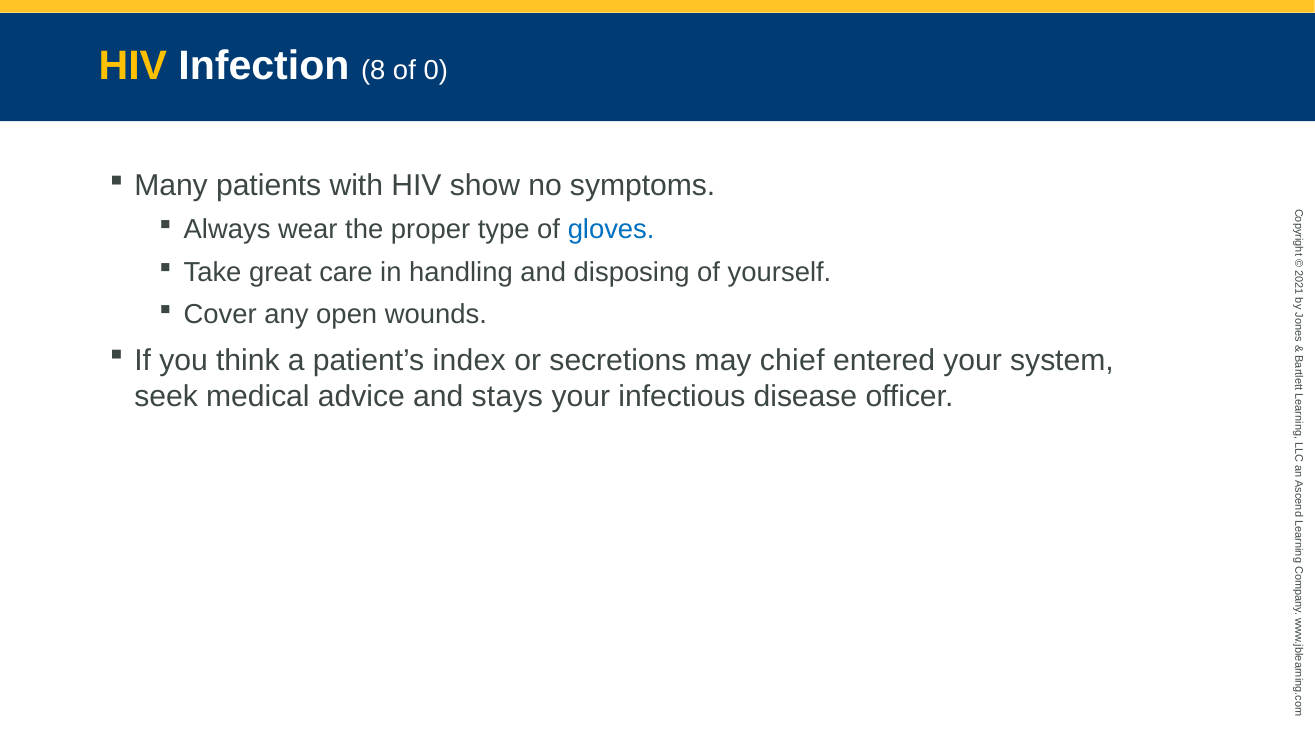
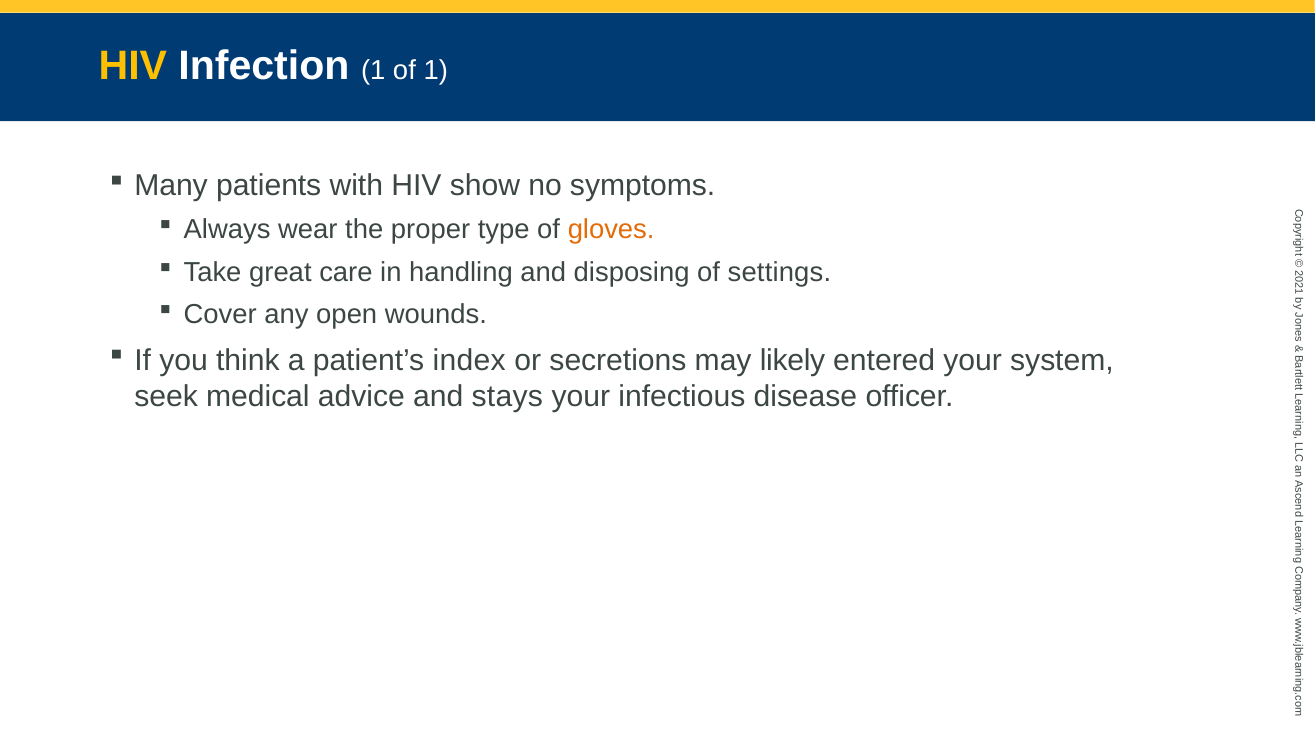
Infection 8: 8 -> 1 (373, 71)
of 0: 0 -> 1 (436, 71)
gloves colour: blue -> orange (611, 230)
yourself: yourself -> settings (779, 272)
chief: chief -> likely (793, 360)
